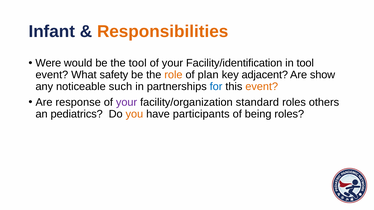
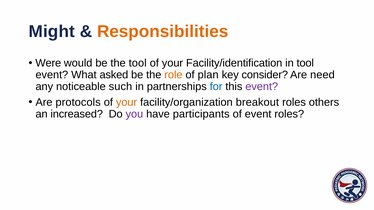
Infant: Infant -> Might (52, 31)
safety: safety -> asked (114, 75)
adjacent: adjacent -> consider (265, 75)
show: show -> need (322, 75)
event colour: orange -> purple (262, 87)
response: response -> protocols (78, 102)
your colour: purple -> orange (127, 102)
standard: standard -> breakout (257, 102)
pediatrics: pediatrics -> increased (77, 114)
you colour: orange -> purple (134, 114)
of being: being -> event (258, 114)
